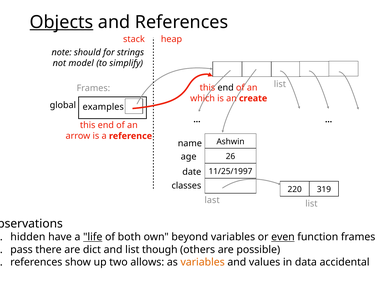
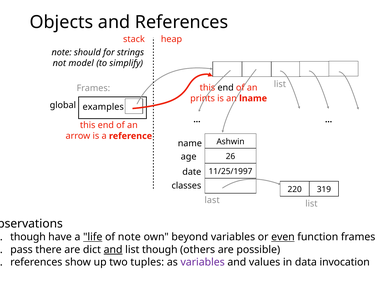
Objects underline: present -> none (61, 22)
which: which -> prints (203, 98)
create: create -> lname (253, 98)
hidden: hidden -> though (28, 237)
of both: both -> note (129, 237)
and underline: none -> present (113, 250)
allows: allows -> tuples (147, 262)
variables colour: orange -> purple (203, 262)
accidental: accidental -> invocation (345, 262)
